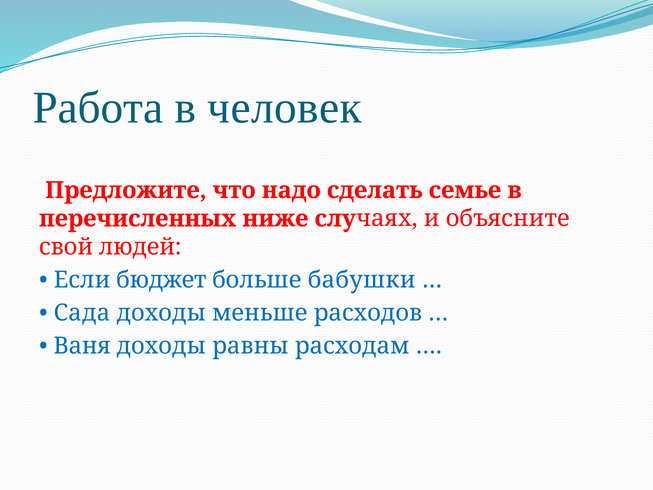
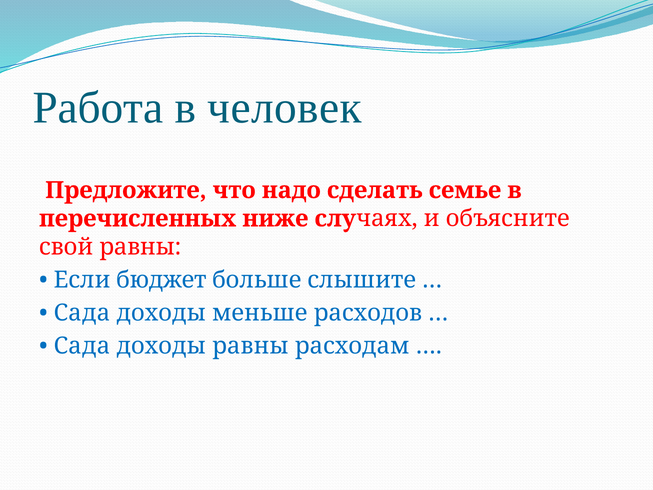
свой людей: людей -> равны (140, 247)
бабушки: бабушки -> слышите (362, 280)
Ваня: Ваня -> Сада (82, 346)
